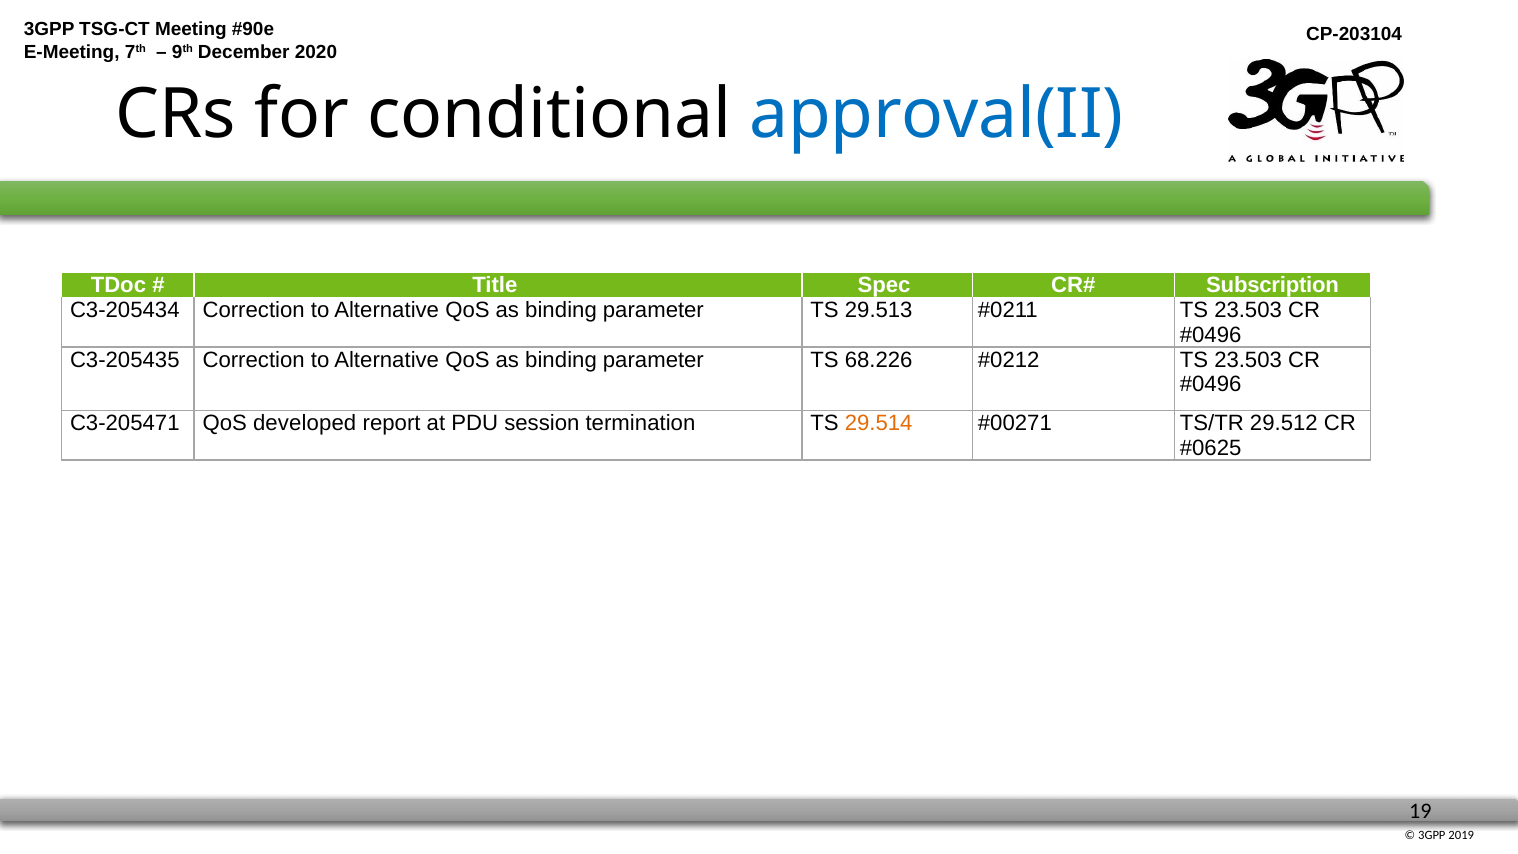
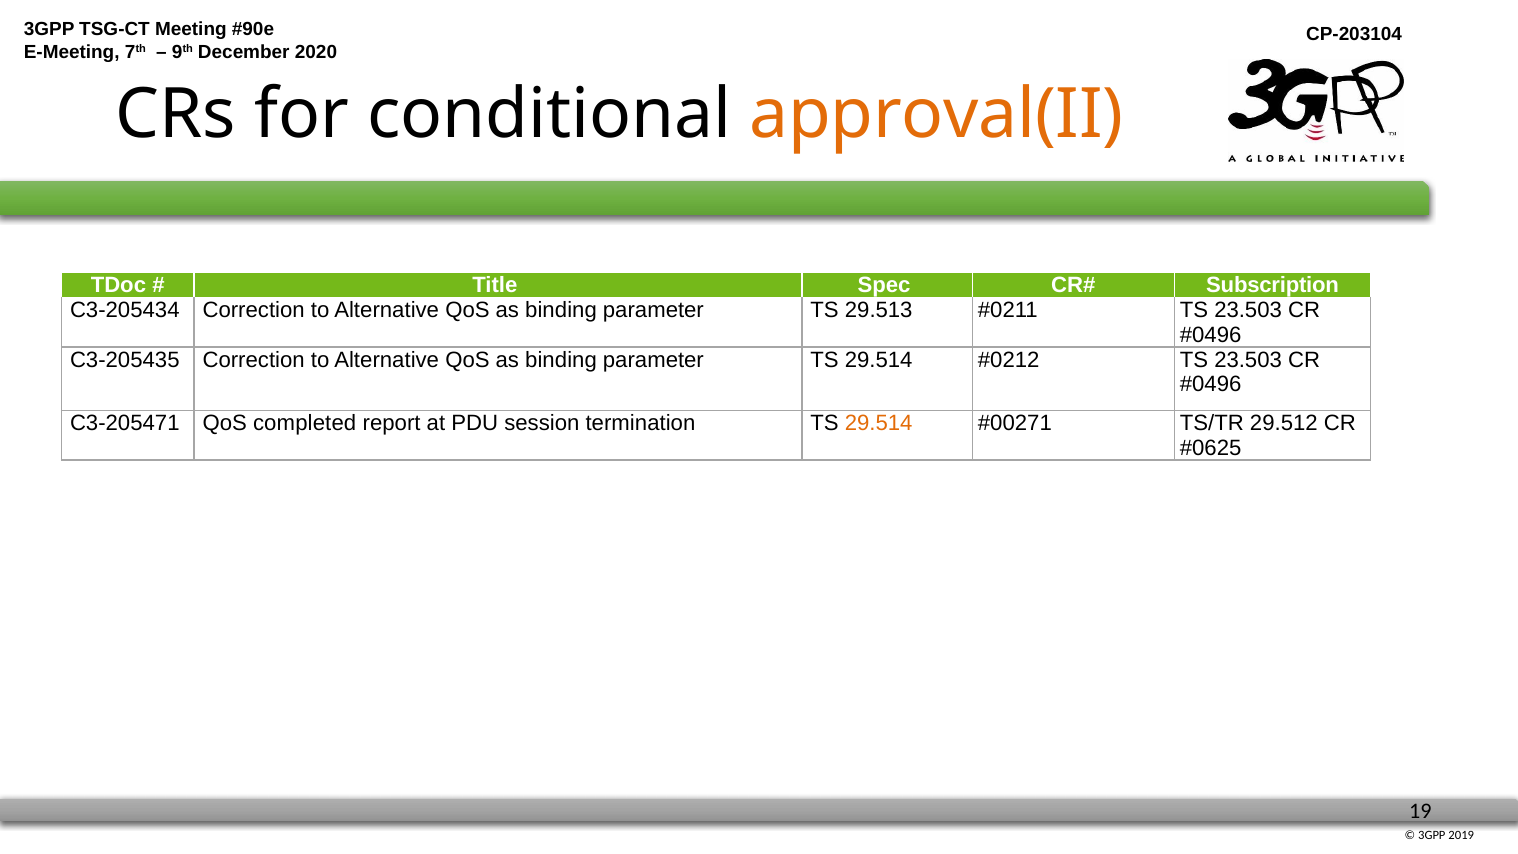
approval(II colour: blue -> orange (936, 114)
parameter TS 68.226: 68.226 -> 29.514 (879, 360)
developed: developed -> completed (305, 423)
